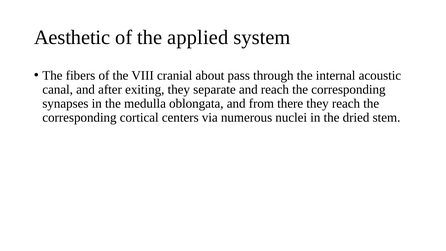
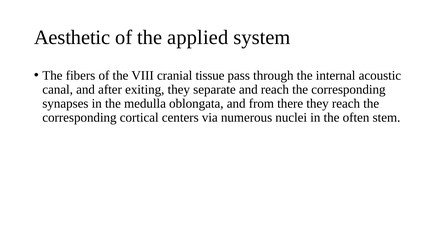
about: about -> tissue (210, 75)
dried: dried -> often (356, 118)
